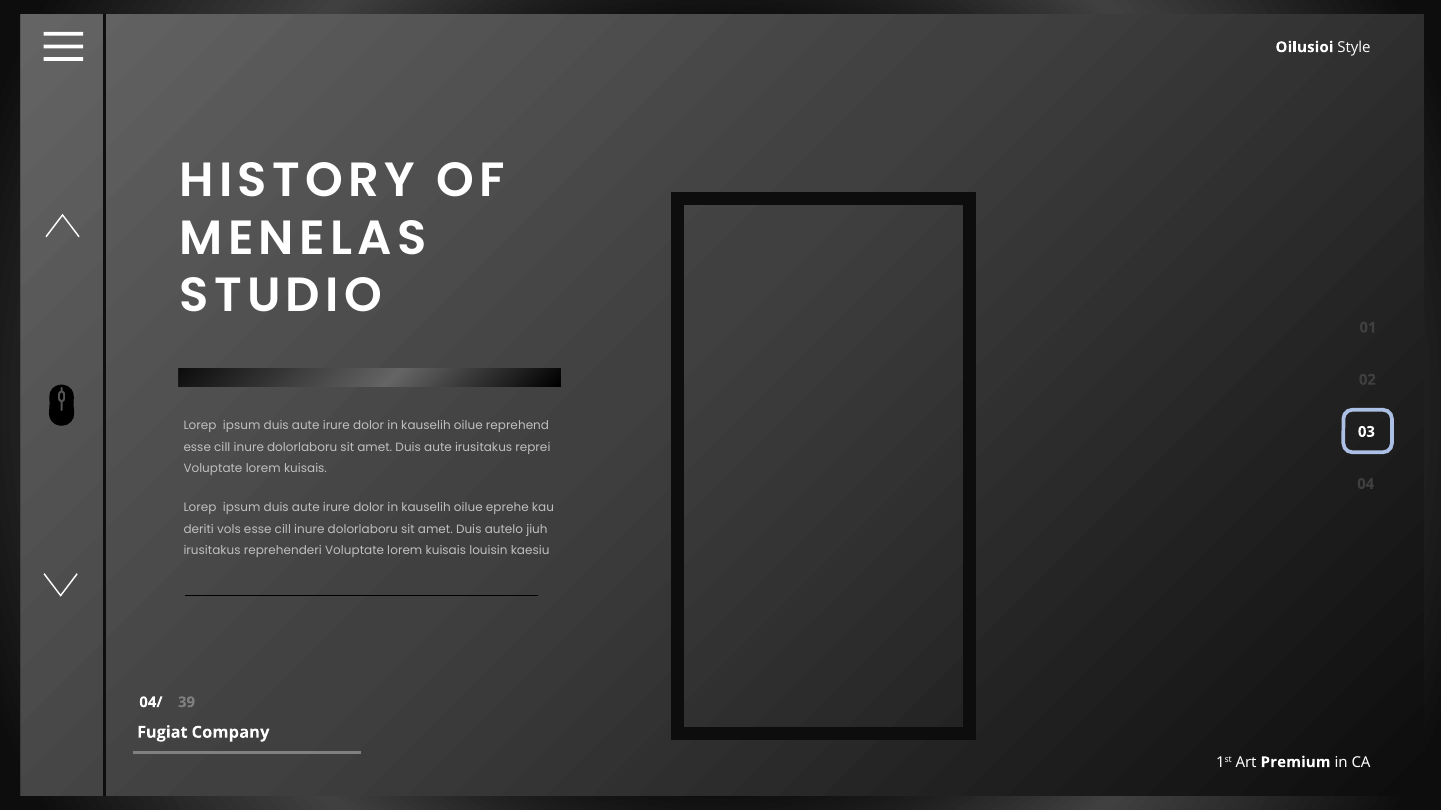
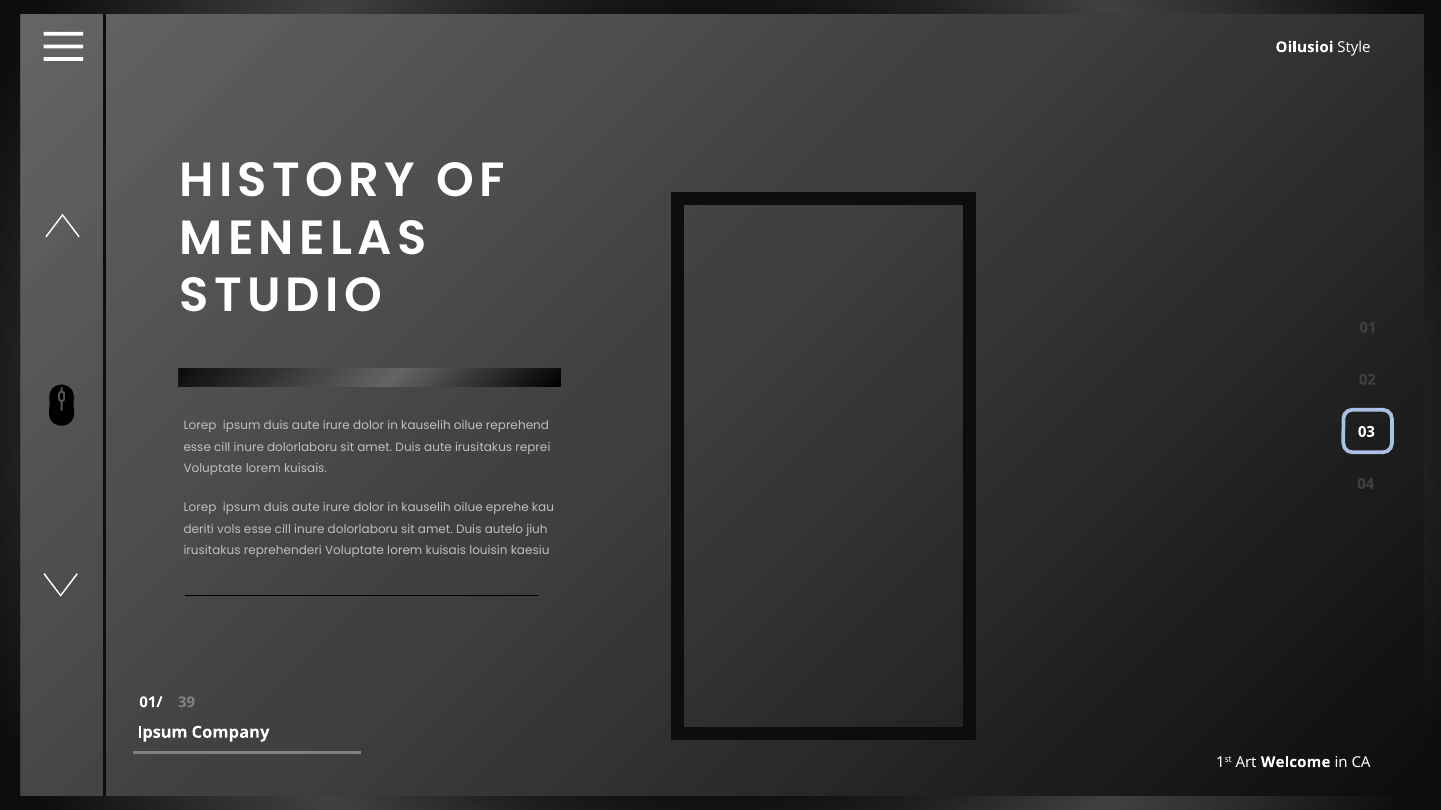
04/: 04/ -> 01/ (151, 703)
Fugiat: Fugiat -> Ipsum (162, 733)
Premium: Premium -> Welcome (1296, 763)
